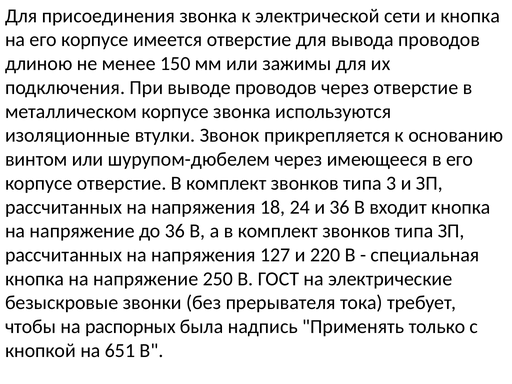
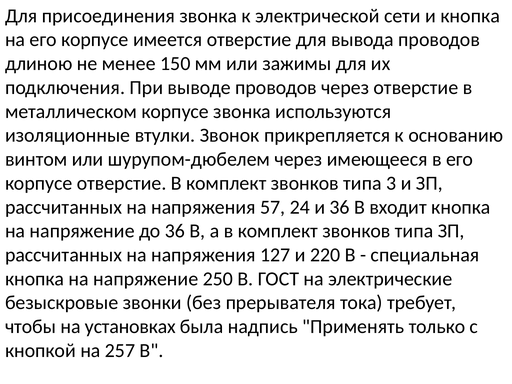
18: 18 -> 57 (273, 207)
распорных: распорных -> установках (130, 327)
651: 651 -> 257 (120, 351)
